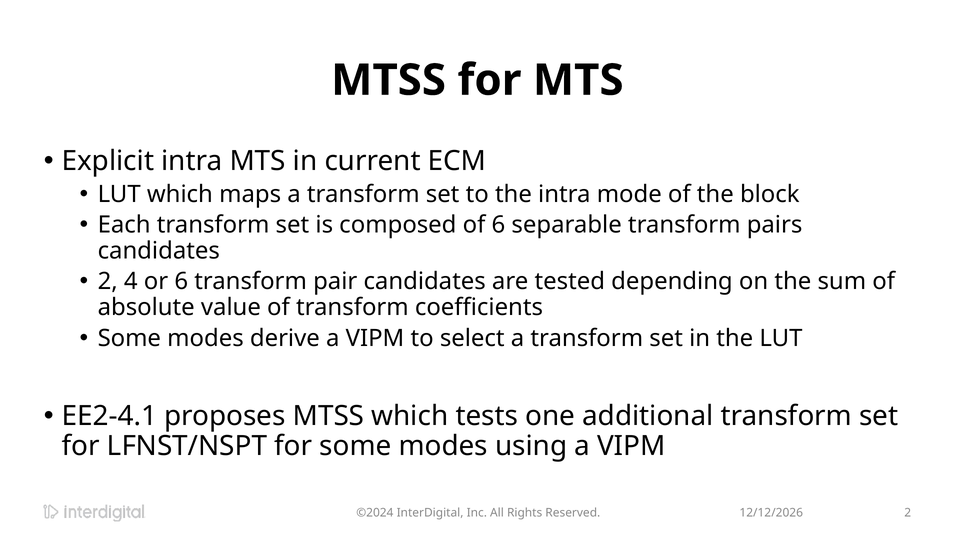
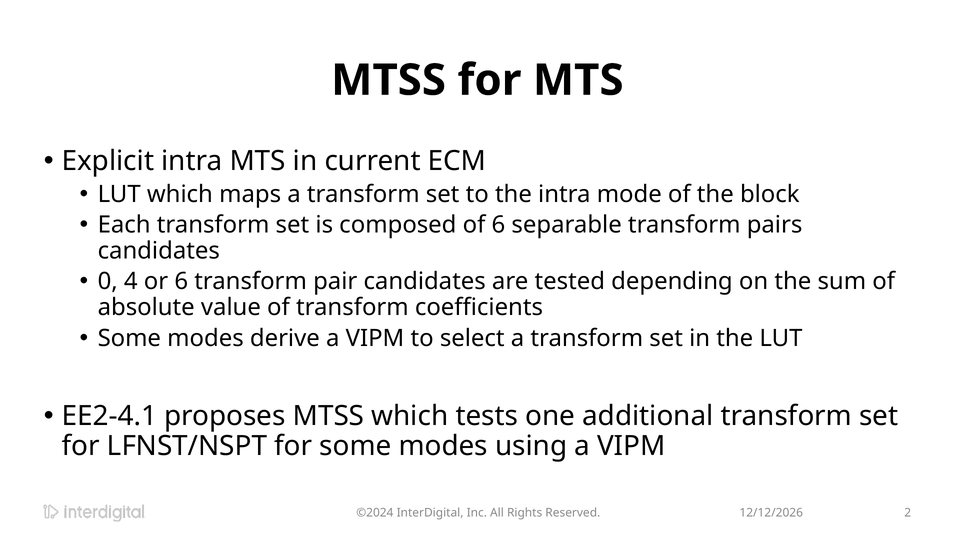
2: 2 -> 0 (108, 282)
